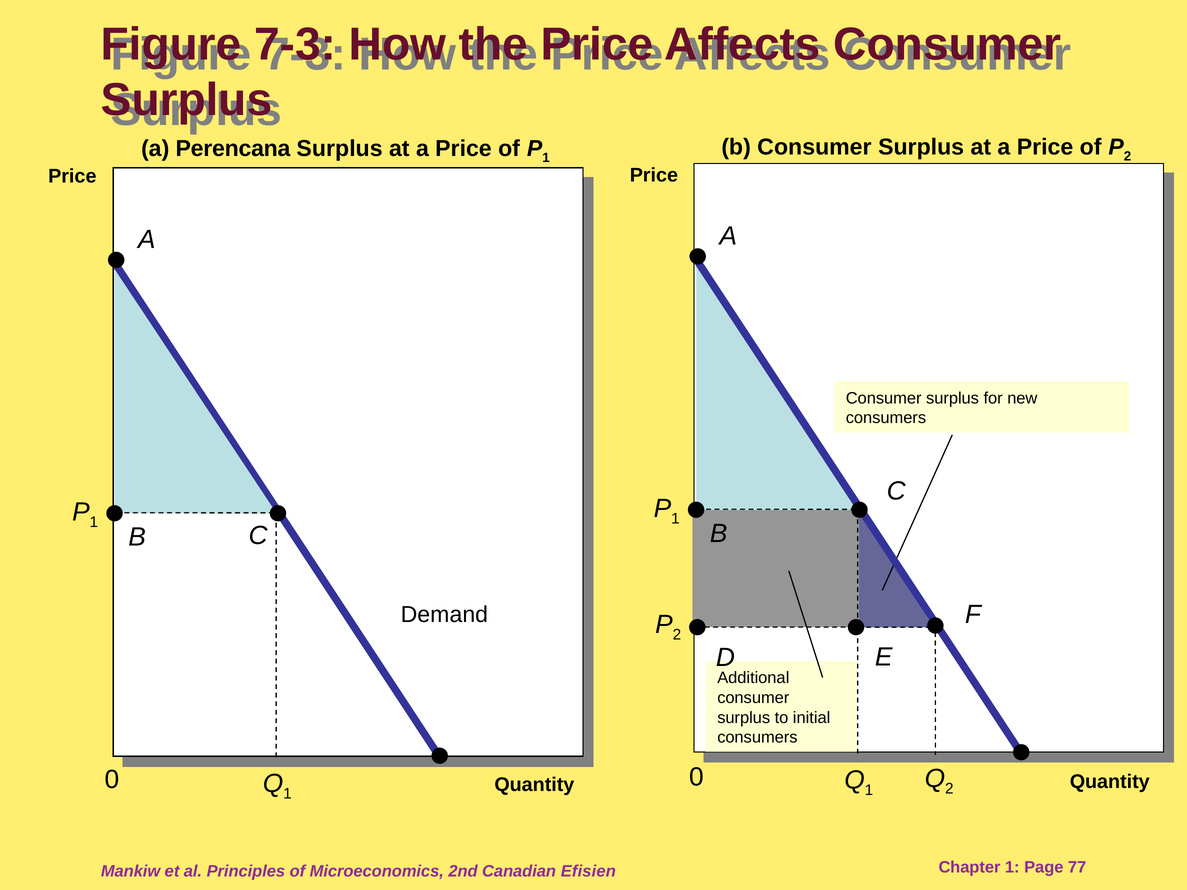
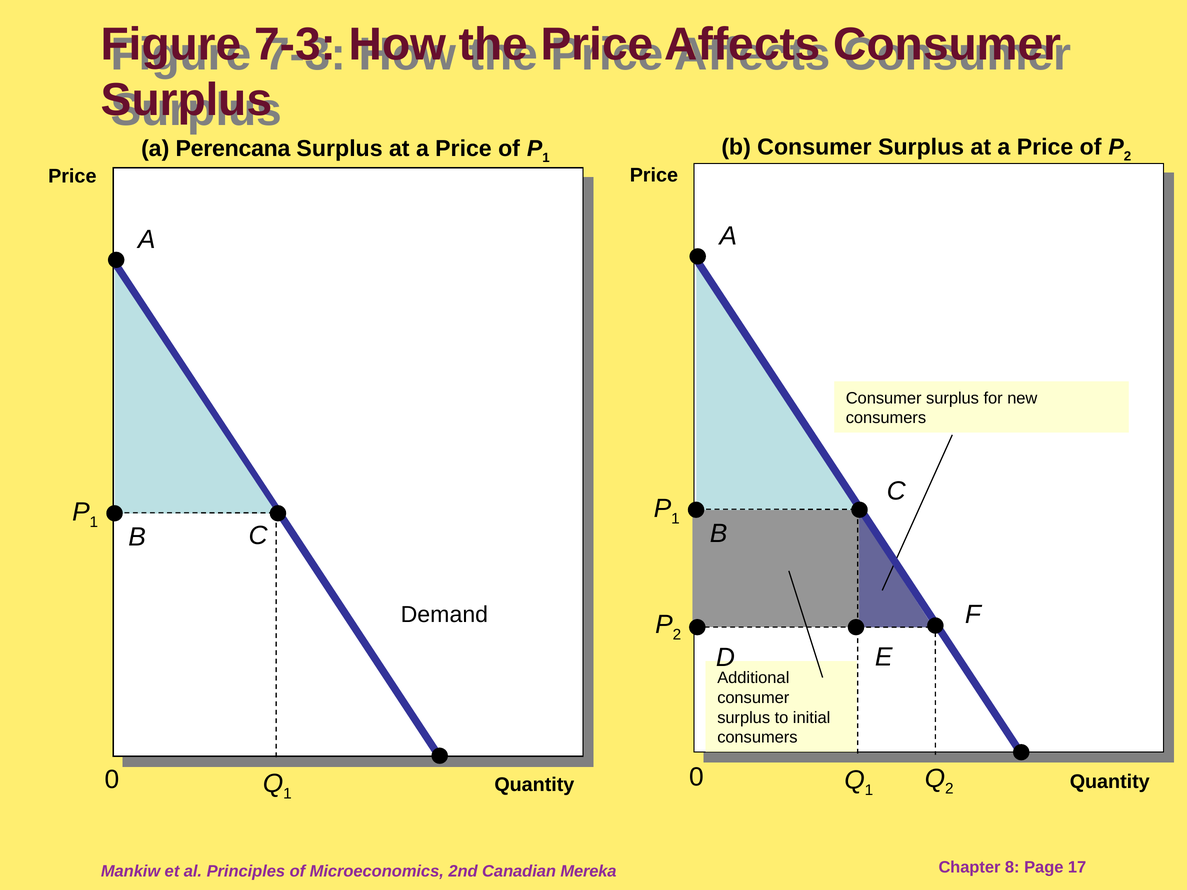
Efisien: Efisien -> Mereka (589, 872)
Chapter 1: 1 -> 8 (1012, 868)
77: 77 -> 17 (1077, 868)
